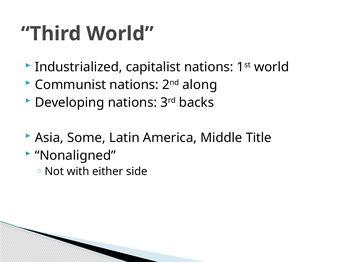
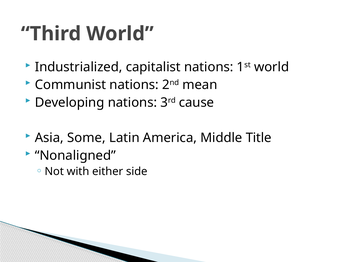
along: along -> mean (200, 85)
backs: backs -> cause (197, 102)
